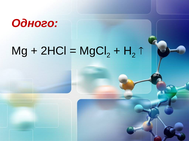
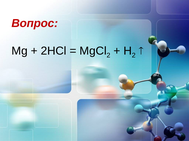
Одного: Одного -> Вопрос (35, 23)
